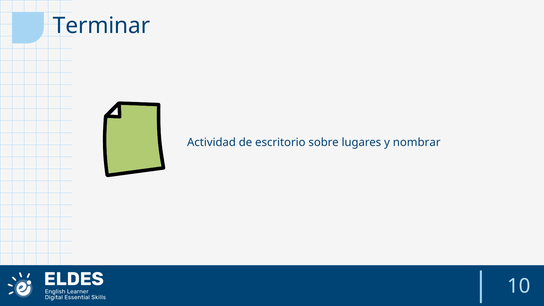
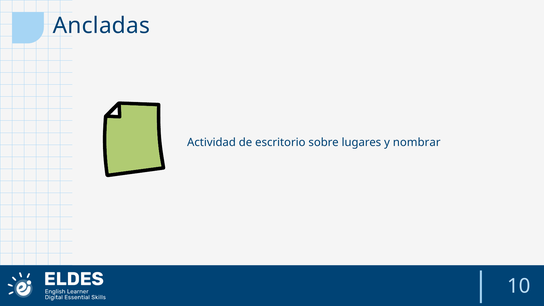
Terminar: Terminar -> Ancladas (101, 26)
